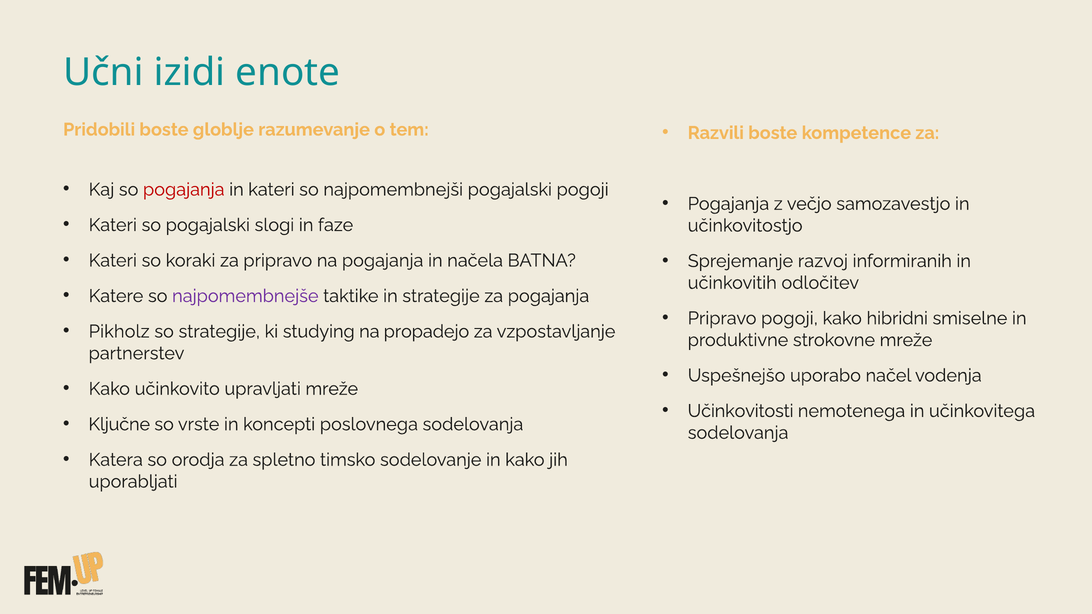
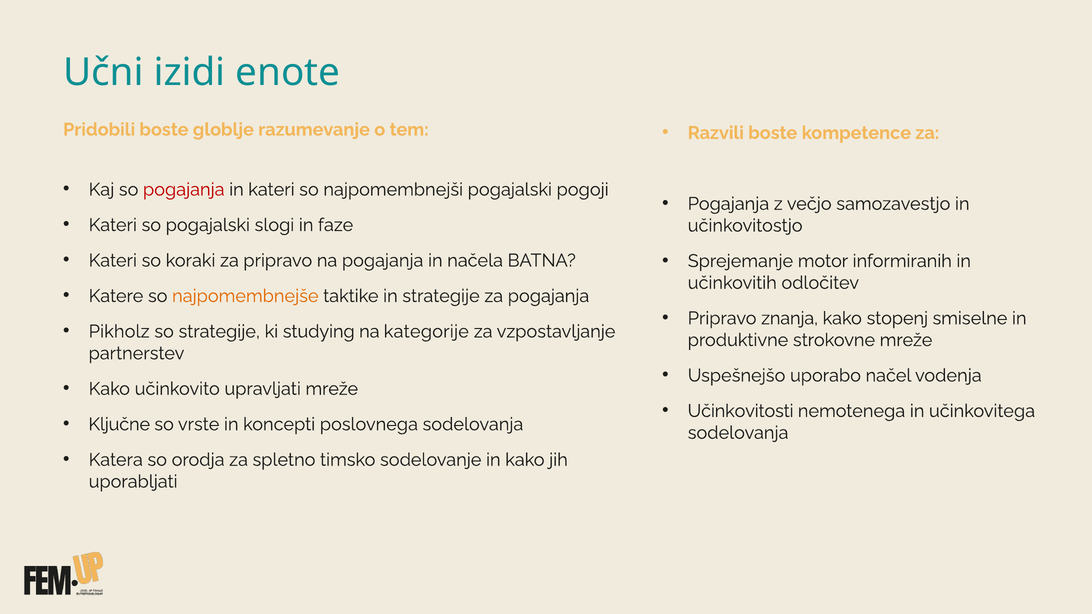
razvoj: razvoj -> motor (823, 261)
najpomembnejše colour: purple -> orange (245, 296)
Pripravo pogoji: pogoji -> znanja (790, 318)
hibridni: hibridni -> stopenj (897, 318)
propadejo: propadejo -> kategorije (426, 332)
